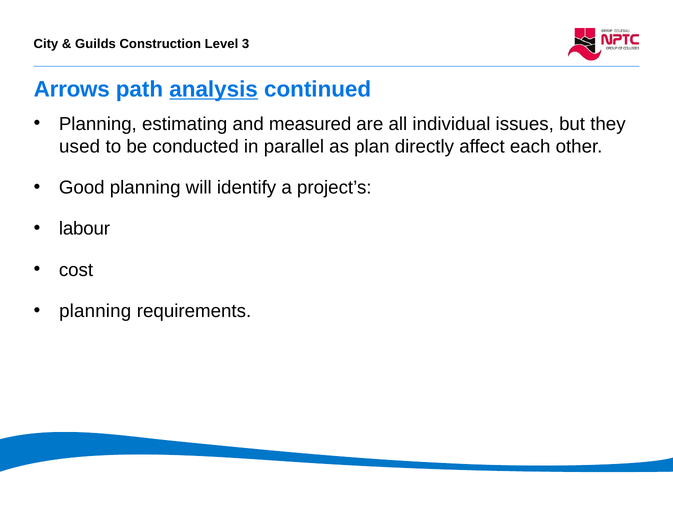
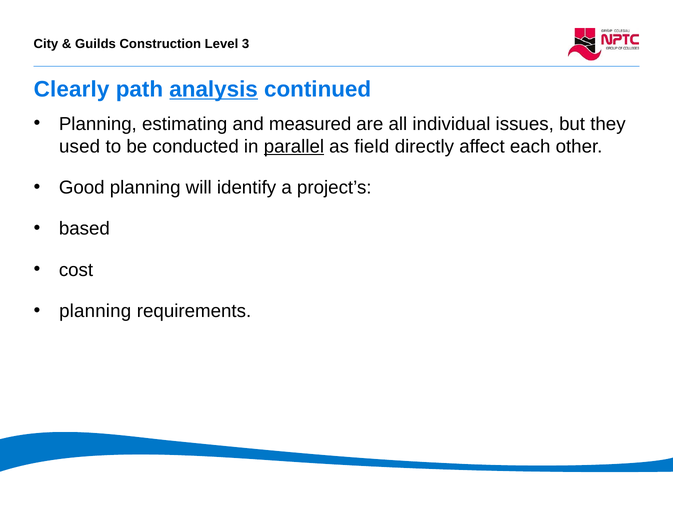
Arrows: Arrows -> Clearly (72, 89)
parallel underline: none -> present (294, 146)
plan: plan -> field (372, 146)
labour: labour -> based (84, 229)
